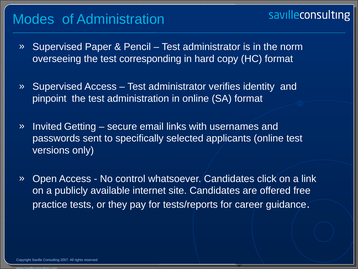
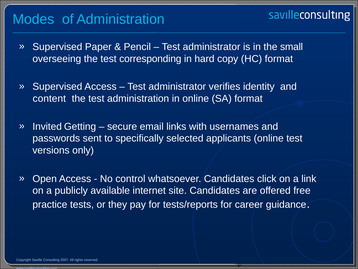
norm: norm -> small (292, 47)
pinpoint: pinpoint -> content (49, 98)
